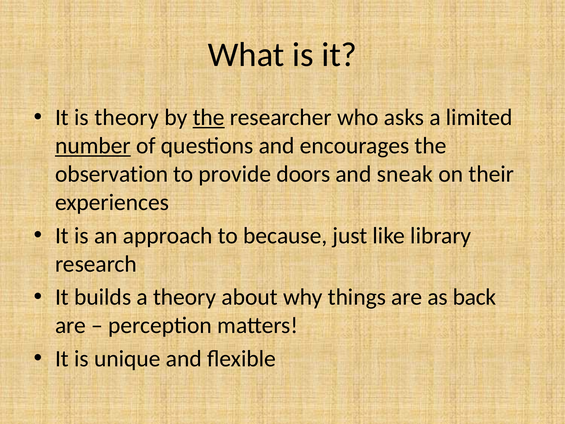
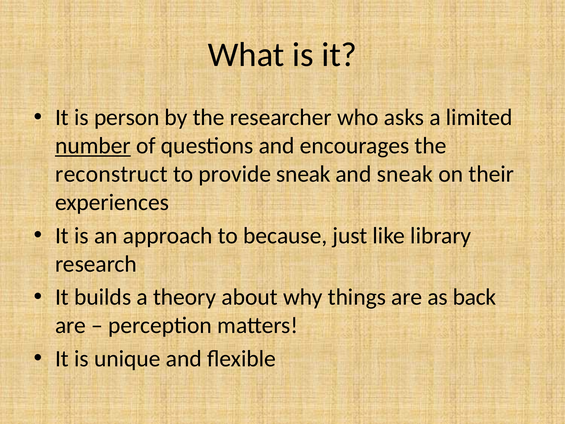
is theory: theory -> person (127, 117)
the underline: present -> none (209, 117)
observation: observation -> reconstruct (111, 174)
provide doors: doors -> sneak (303, 174)
